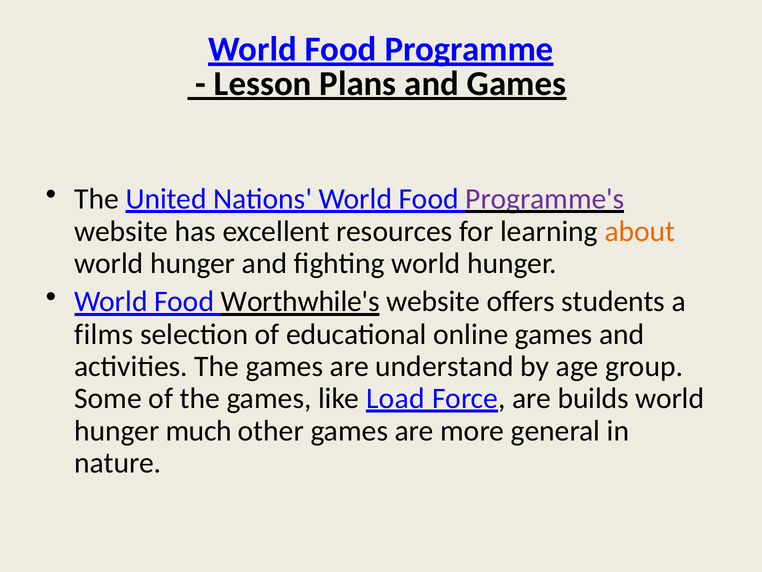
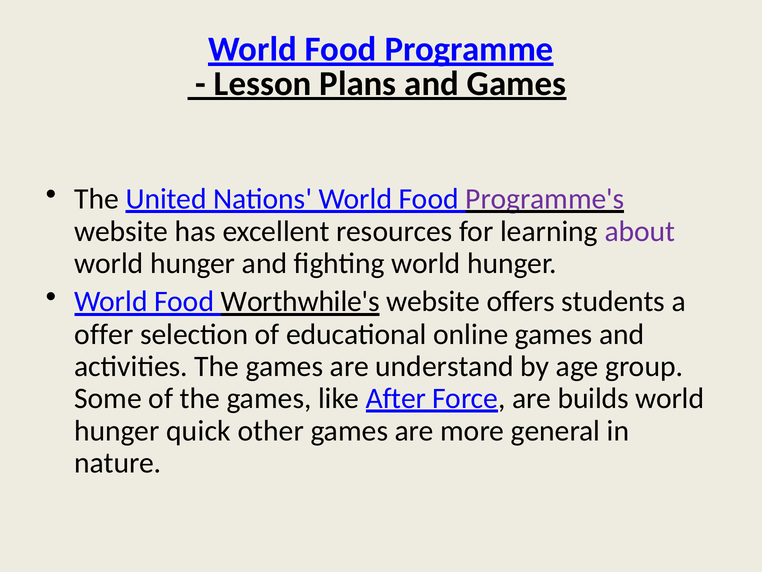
about colour: orange -> purple (640, 231)
films: films -> offer (104, 334)
Load: Load -> After (396, 398)
much: much -> quick (199, 431)
